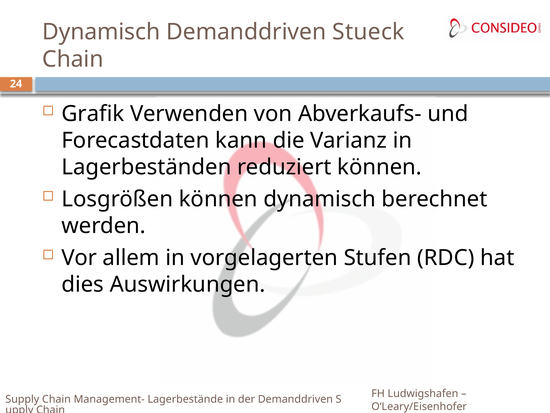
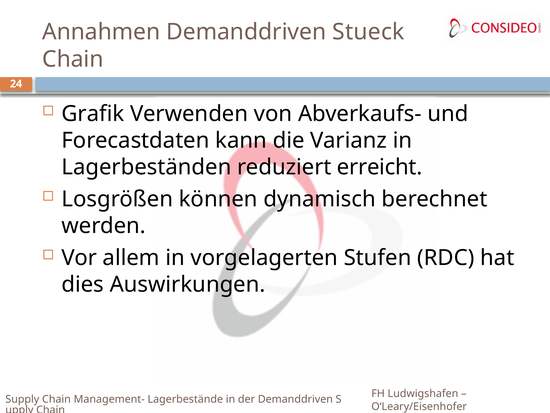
Dynamisch: Dynamisch -> Annahmen (101, 32)
reduziert können: können -> erreicht (380, 167)
